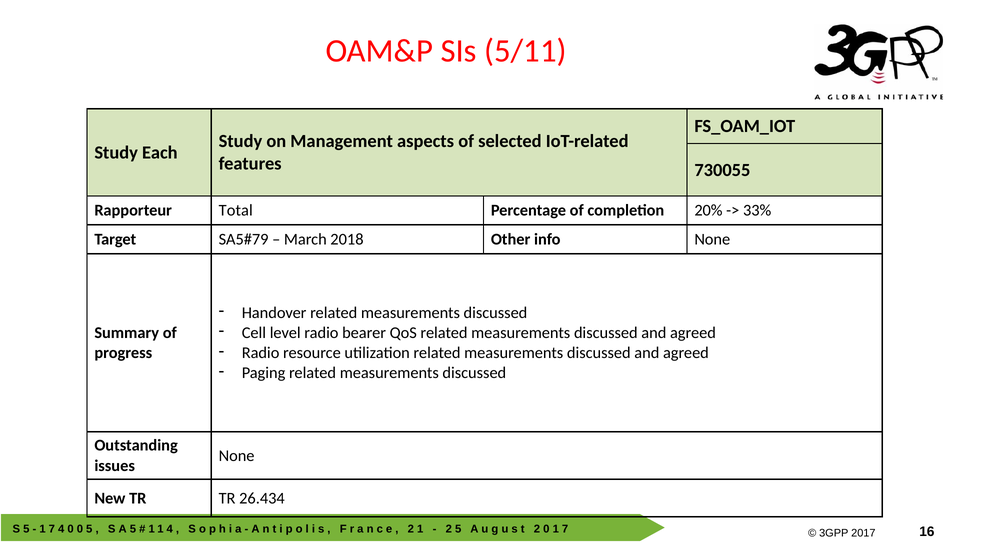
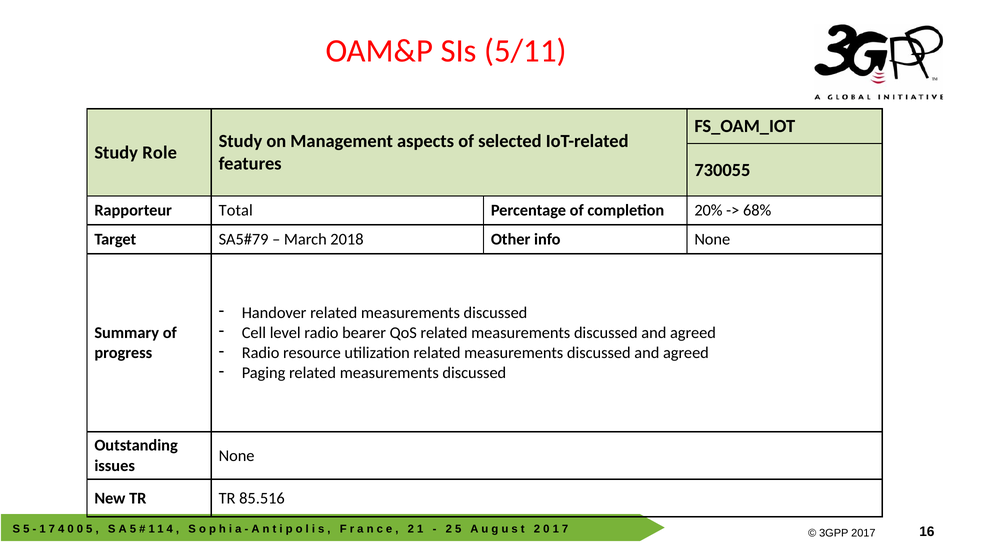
Each: Each -> Role (160, 152)
33%: 33% -> 68% (757, 210)
26.434: 26.434 -> 85.516 (262, 498)
